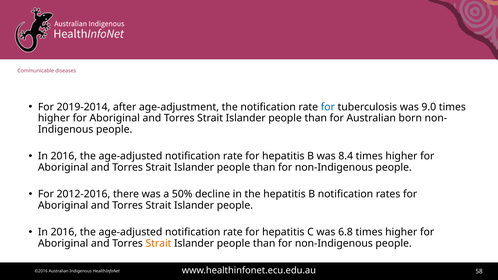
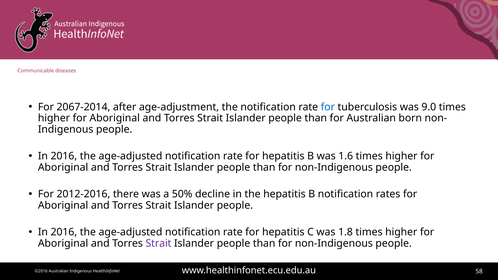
2019-2014: 2019-2014 -> 2067-2014 (83, 107)
8.4: 8.4 -> 1.6 (346, 156)
6.8: 6.8 -> 1.8 (346, 232)
Strait colour: orange -> purple (158, 243)
